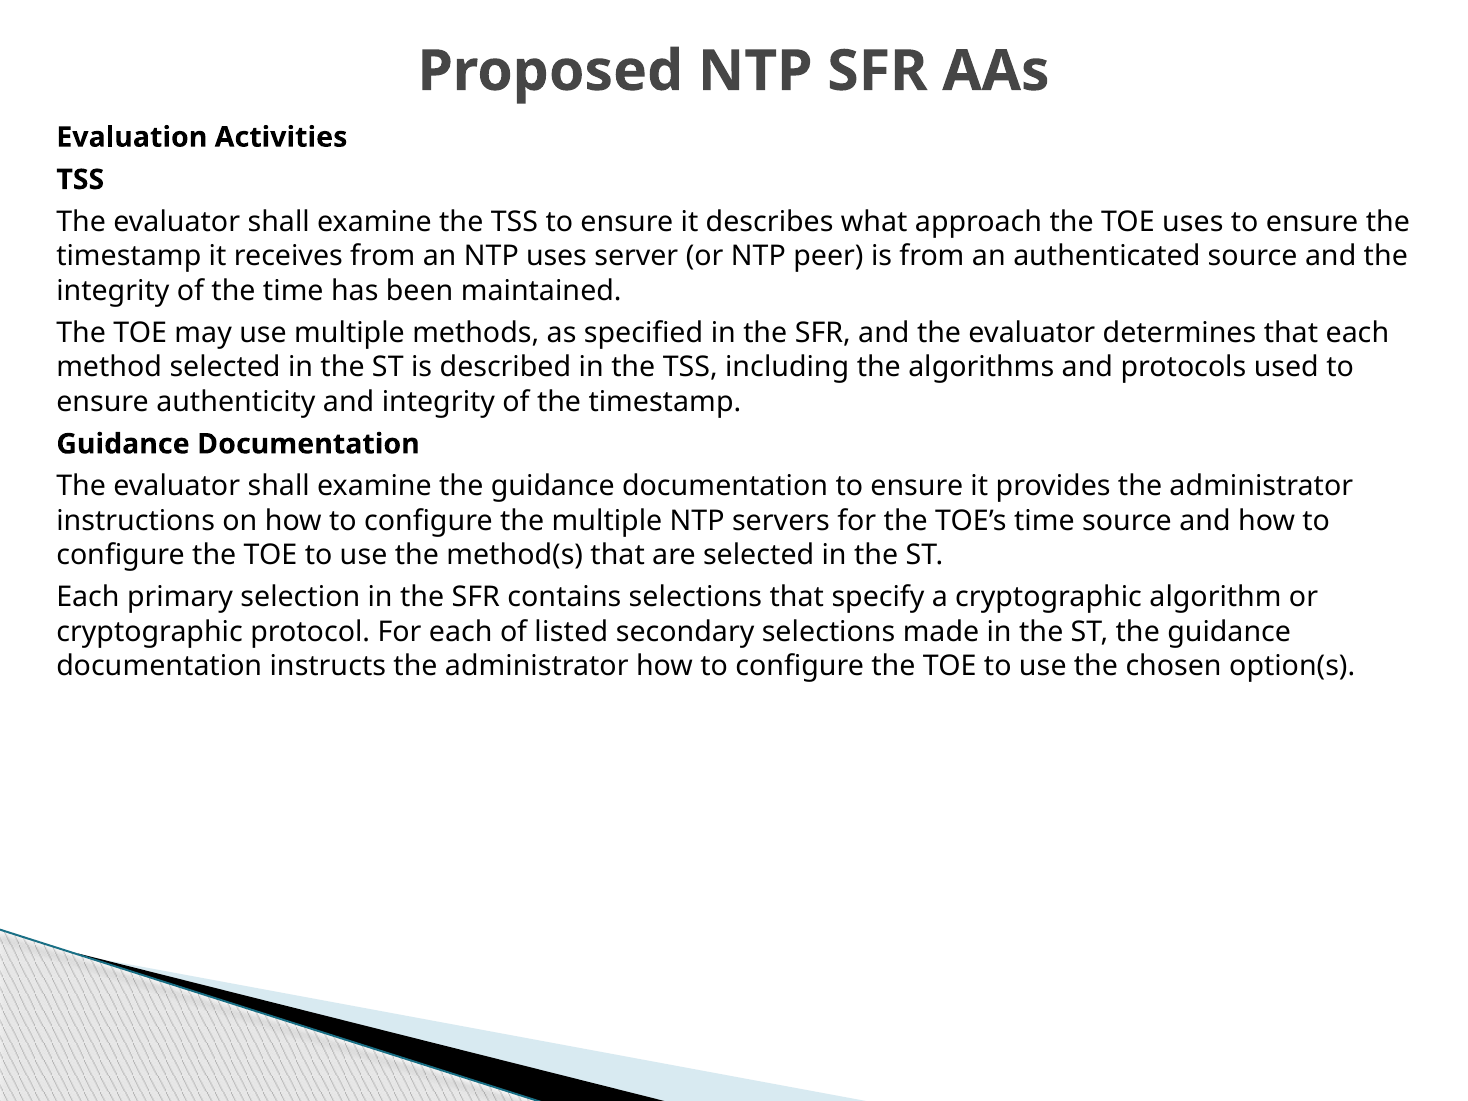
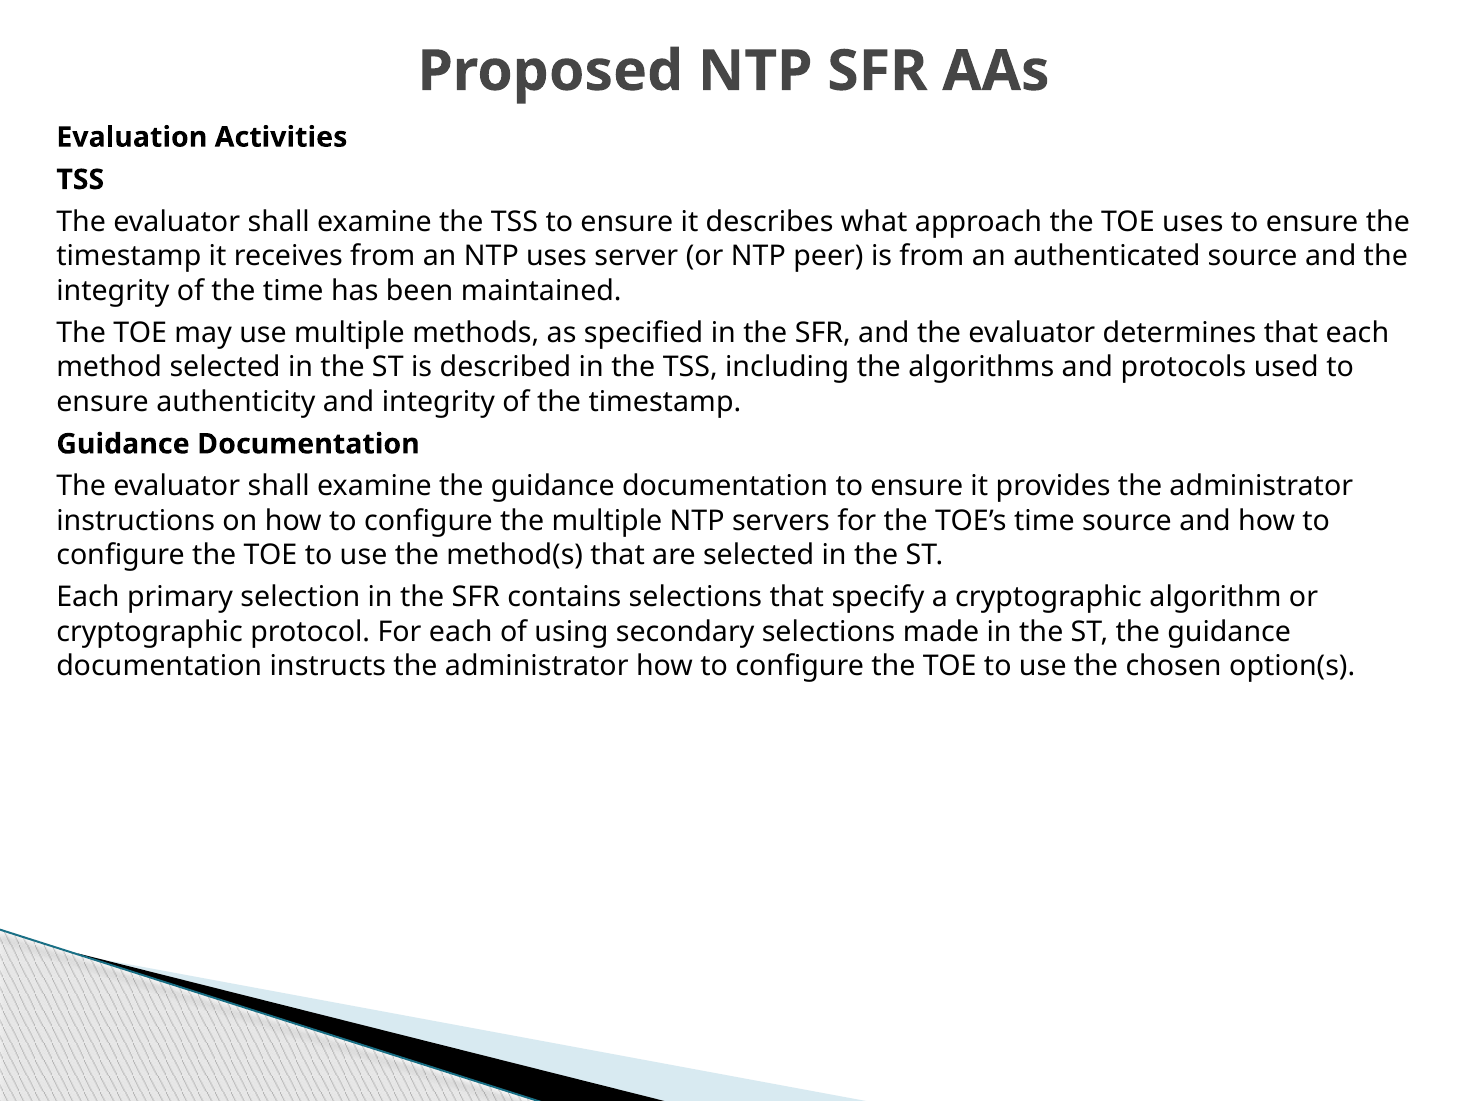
listed: listed -> using (571, 632)
